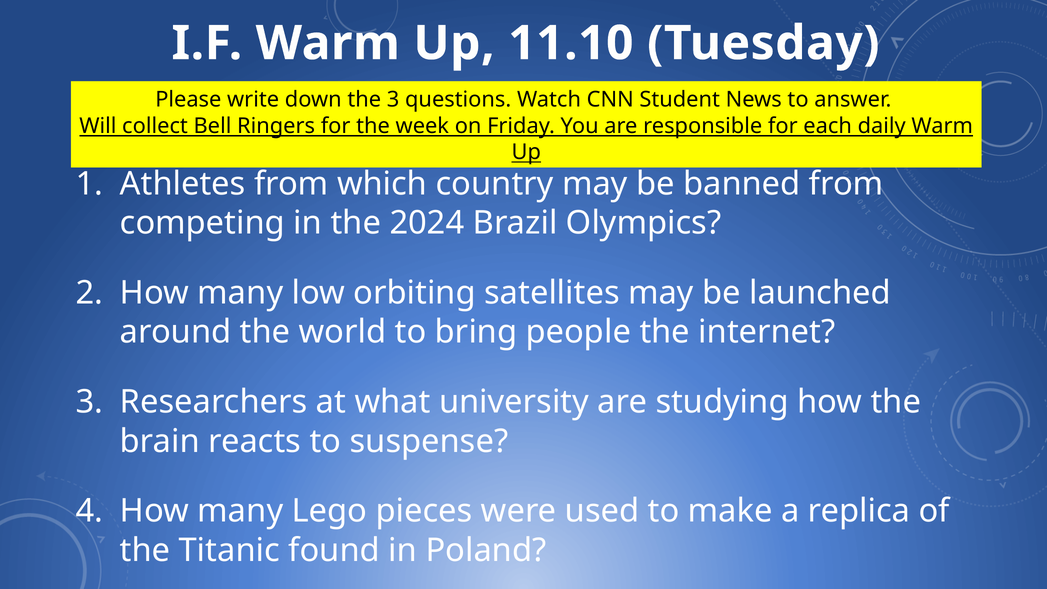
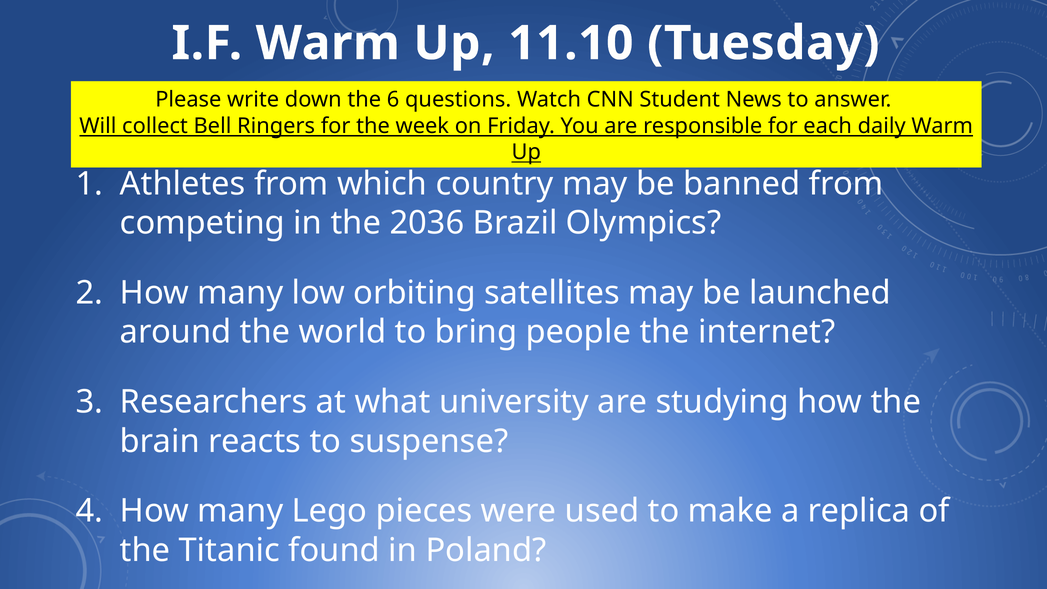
the 3: 3 -> 6 (393, 100)
2024: 2024 -> 2036 (427, 223)
